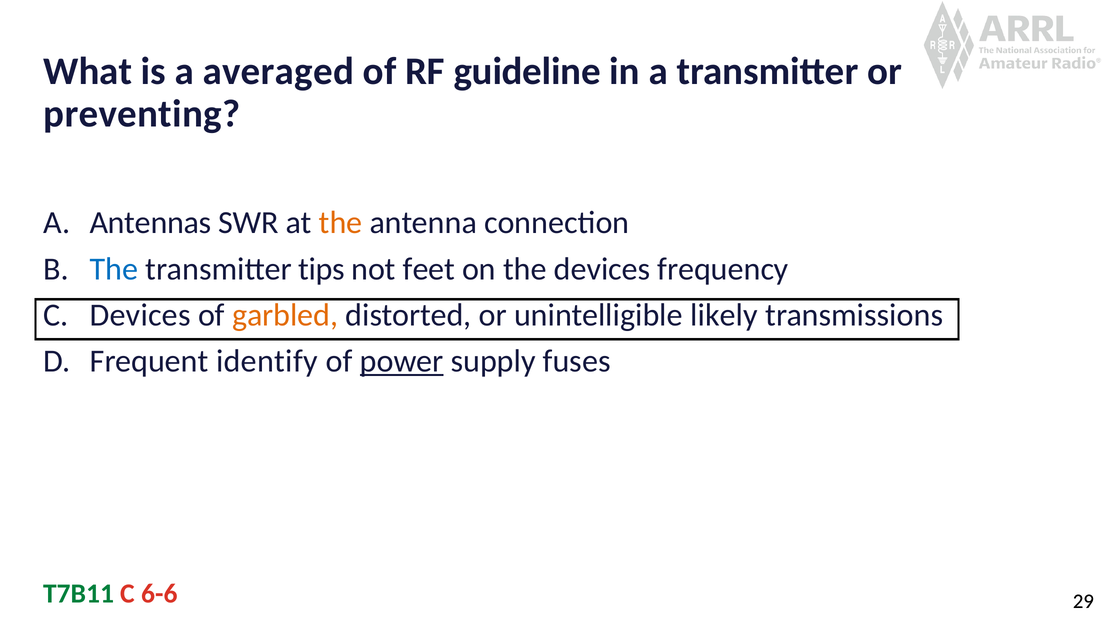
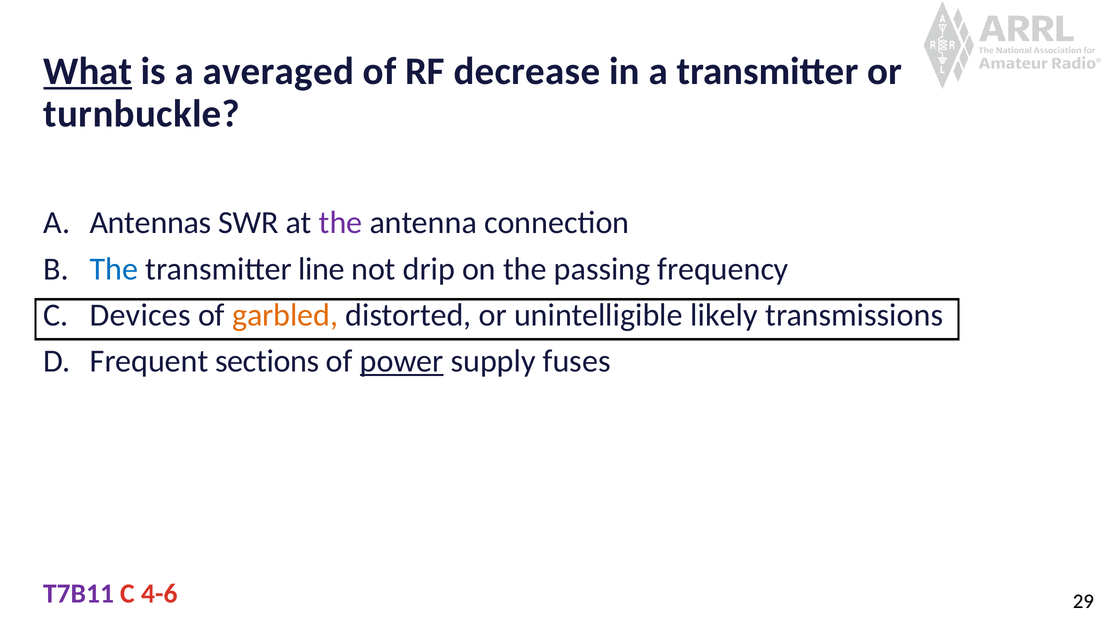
What underline: none -> present (88, 72)
guideline: guideline -> decrease (527, 72)
preventing: preventing -> turnbuckle (142, 114)
the colour: orange -> purple (341, 223)
tips: tips -> line (322, 269)
feet: feet -> drip (429, 269)
the devices: devices -> passing (602, 269)
identify: identify -> sections (267, 361)
T7B11 colour: green -> purple (79, 594)
6-6: 6-6 -> 4-6 (159, 594)
